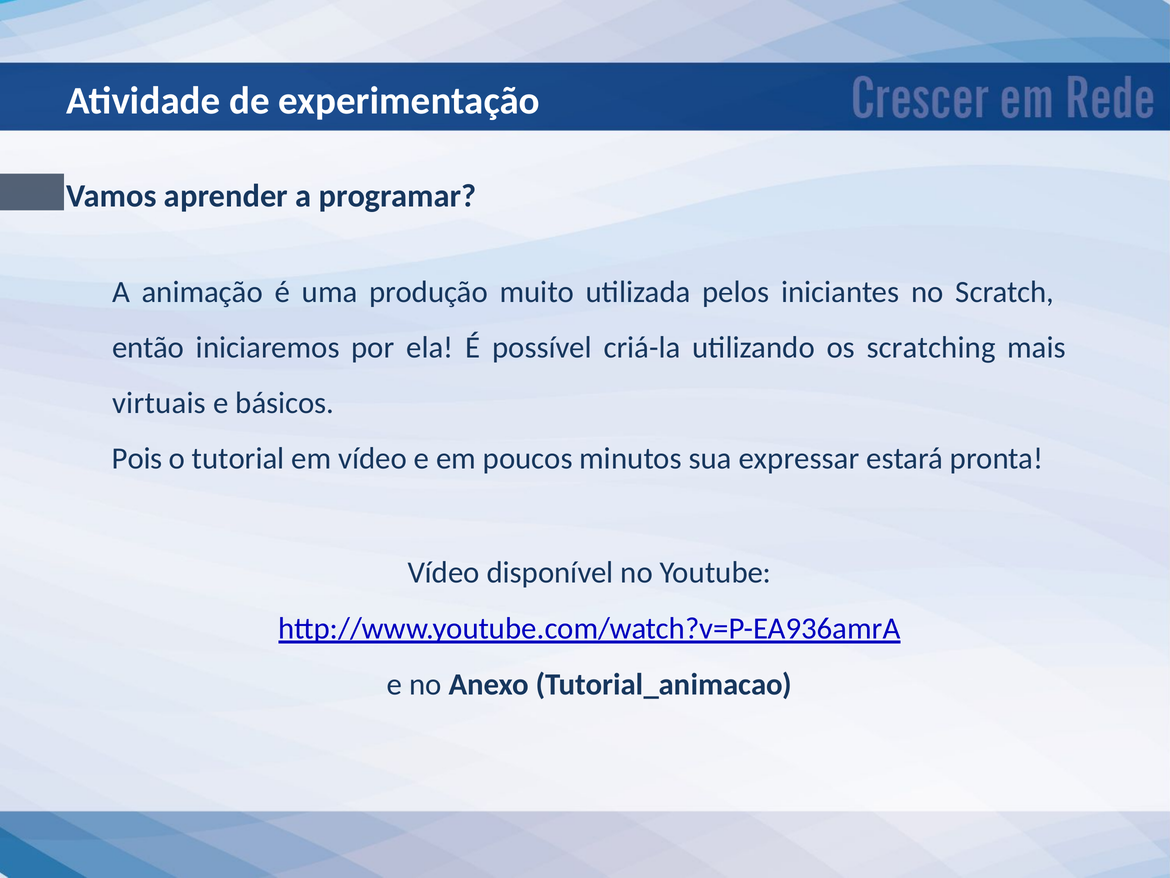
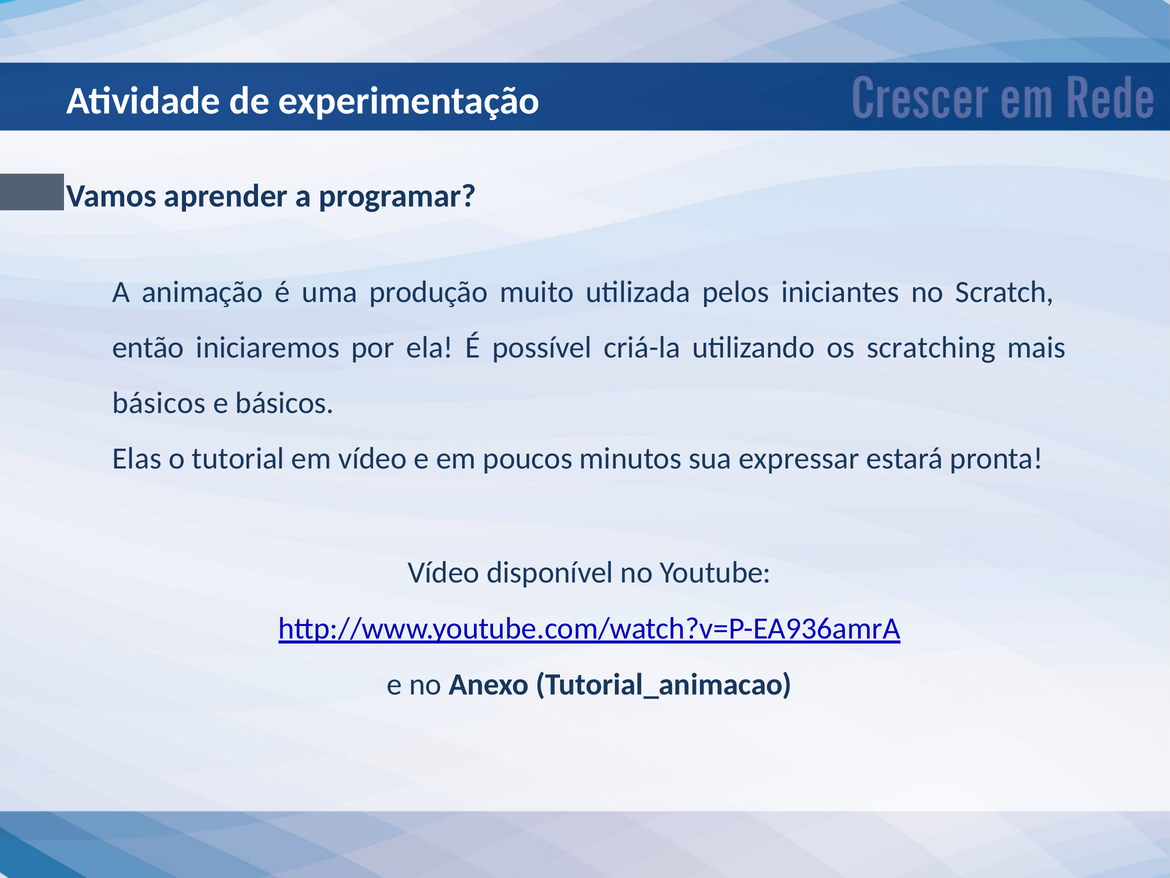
virtuais: virtuais -> básicos (159, 403)
Pois: Pois -> Elas (137, 458)
